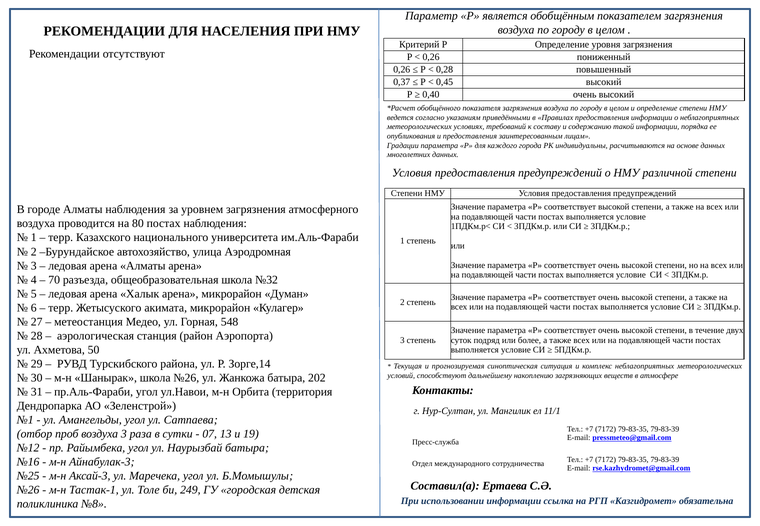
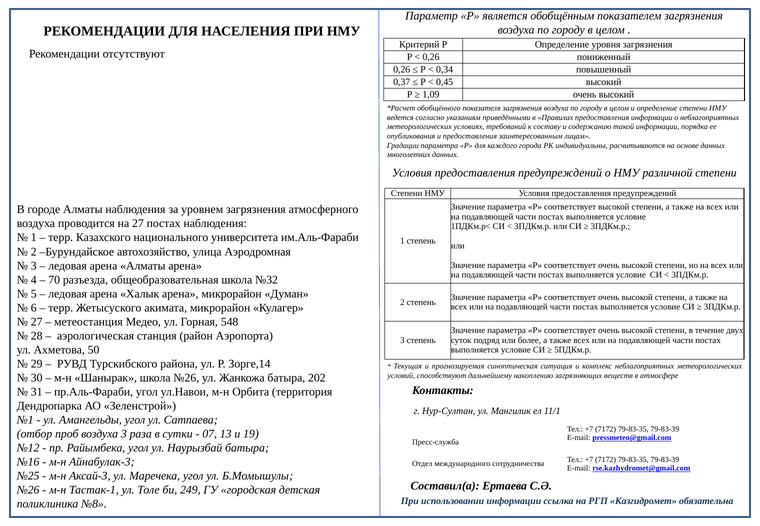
0,28: 0,28 -> 0,34 (445, 70)
0,40: 0,40 -> 1,09 (431, 95)
на 80: 80 -> 27 (138, 224)
